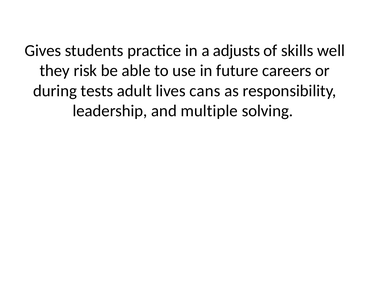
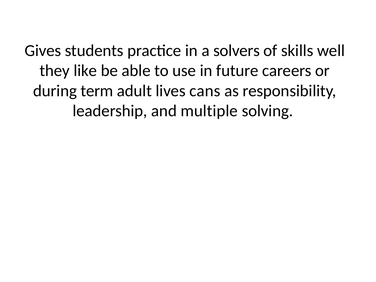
adjusts: adjusts -> solvers (237, 51)
risk: risk -> like (85, 71)
tests: tests -> term (97, 91)
